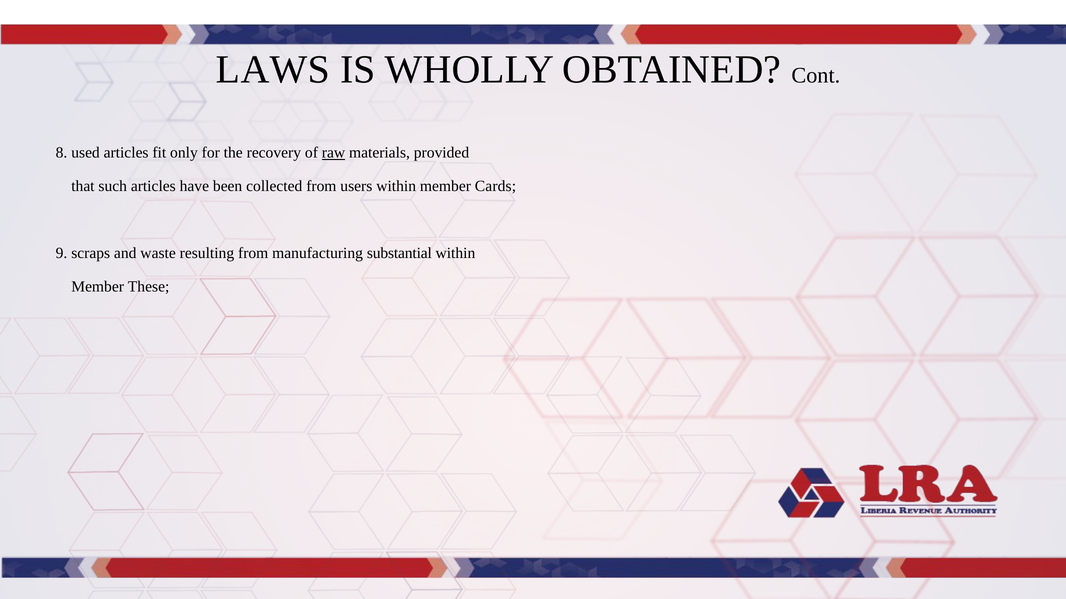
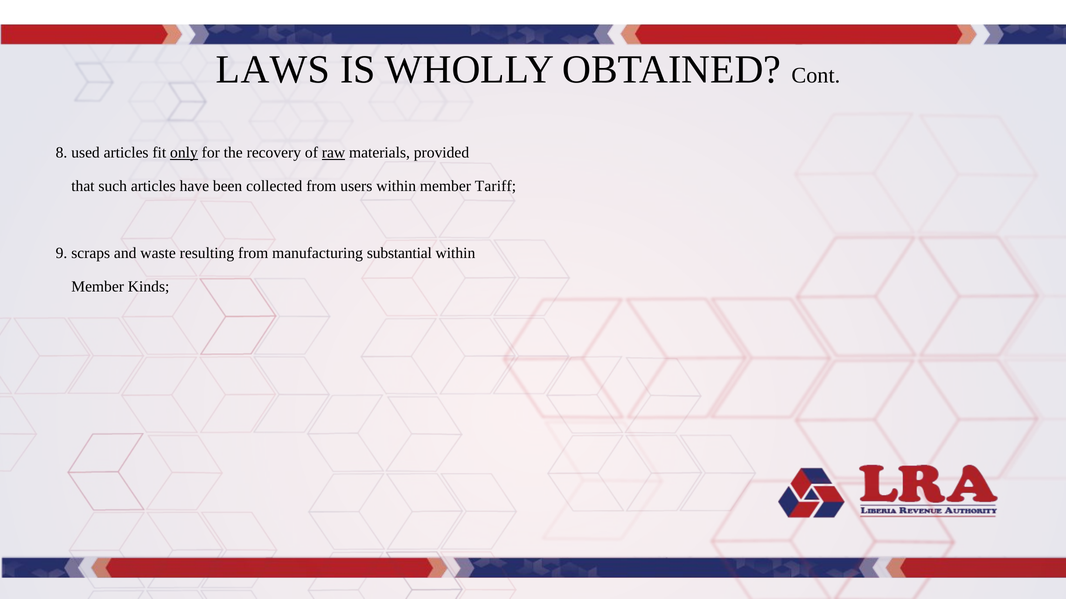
only underline: none -> present (184, 153)
Cards: Cards -> Tariff (495, 186)
These: These -> Kinds (149, 287)
